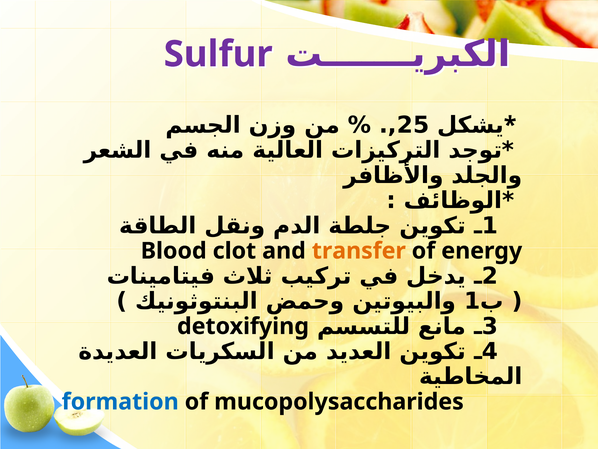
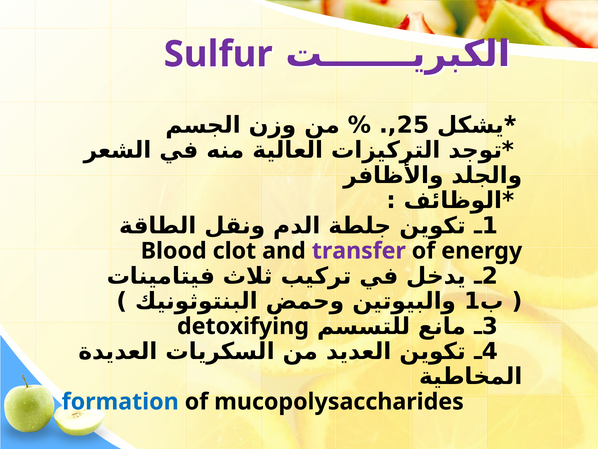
transfer colour: orange -> purple (359, 251)
